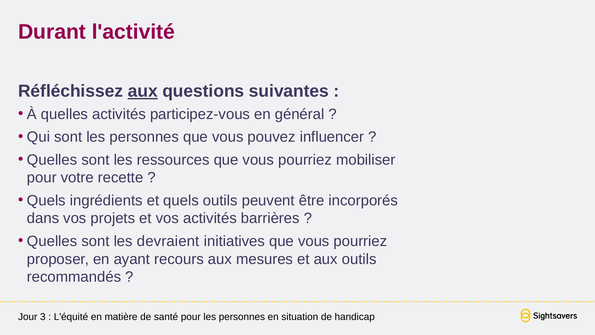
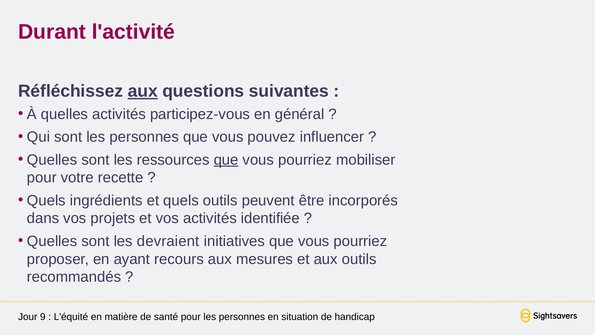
que underline: none -> present (226, 160)
barrières: barrières -> identifiée (270, 218)
3: 3 -> 9 (43, 317)
